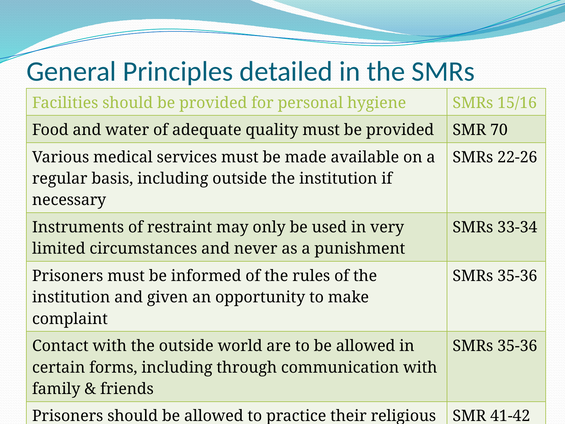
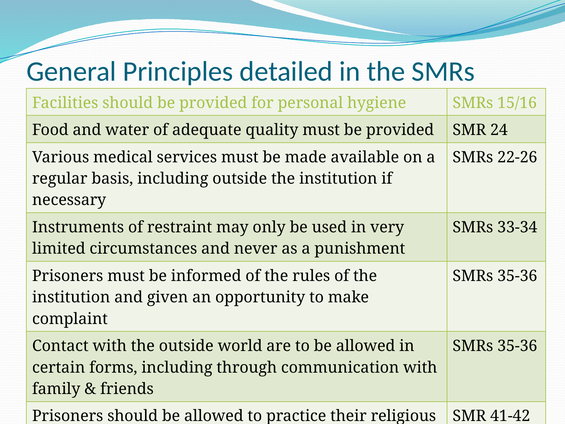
70: 70 -> 24 (499, 130)
